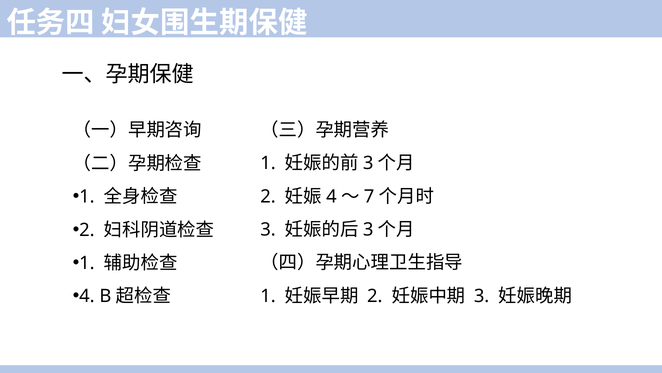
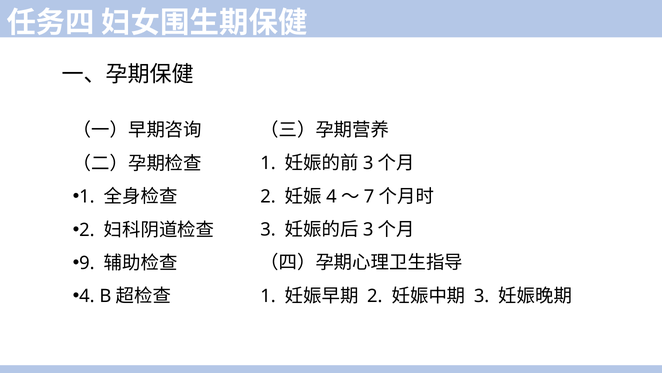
1: 1 -> 9 (87, 263)
